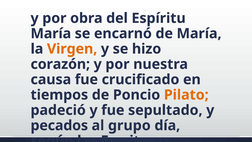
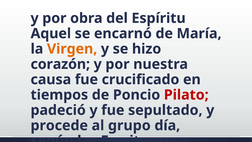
María: María -> Aquel (51, 33)
Pilato colour: orange -> red (186, 95)
pecados: pecados -> procede (59, 125)
